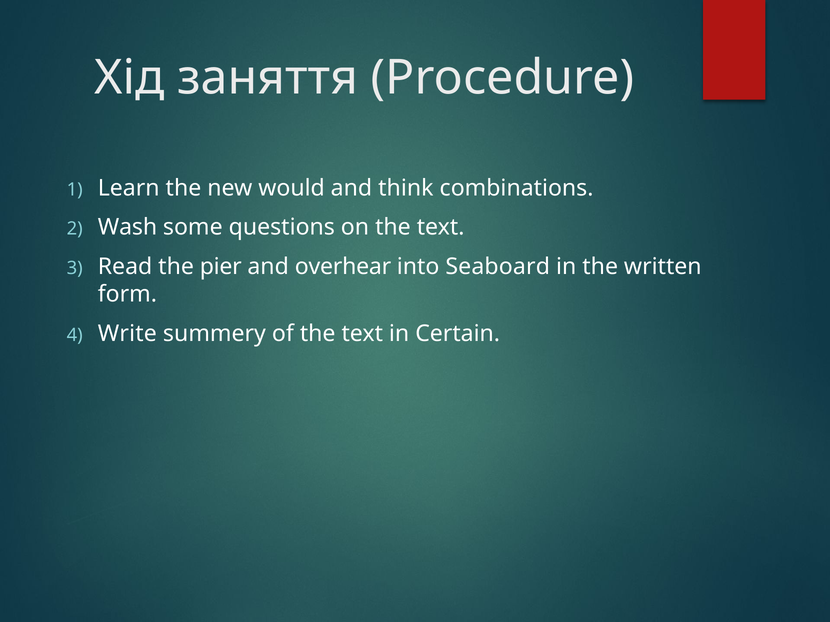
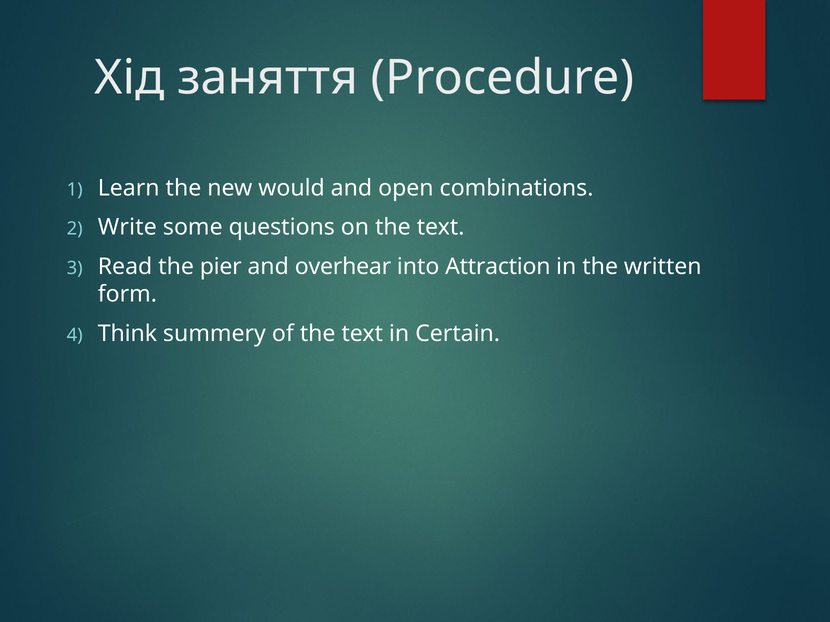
think: think -> open (406, 188)
Wash: Wash -> Write (127, 227)
Seaboard: Seaboard -> Attraction (498, 267)
Write: Write -> Think (127, 334)
